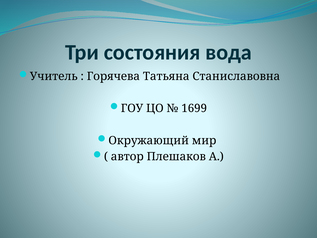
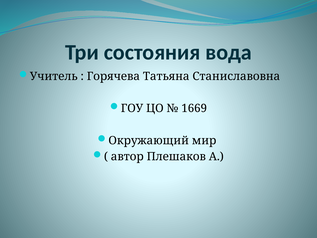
1699: 1699 -> 1669 (194, 108)
